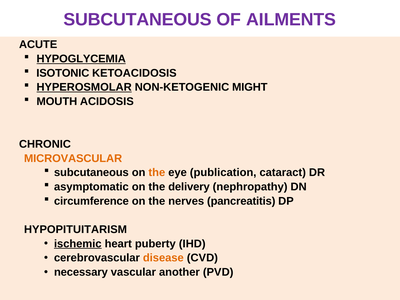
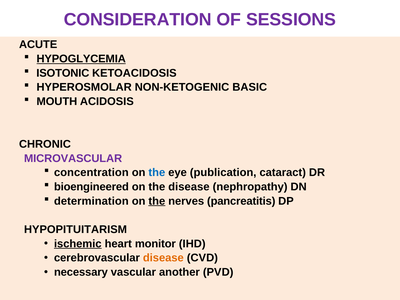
SUBCUTANEOUS: SUBCUTANEOUS -> CONSIDERATION (138, 20)
AILMENTS: AILMENTS -> SESSIONS (291, 20)
HYPEROSMOLAR underline: present -> none (84, 87)
MIGHT: MIGHT -> BASIC (250, 87)
MICROVASCULAR colour: orange -> purple (73, 158)
subcutaneous: subcutaneous -> concentration (91, 173)
the colour: orange -> blue (157, 173)
asymptomatic: asymptomatic -> bioengineered (91, 187)
the delivery: delivery -> disease (189, 187)
circumference: circumference -> determination (91, 201)
the underline: none -> present (157, 201)
puberty: puberty -> monitor (155, 244)
